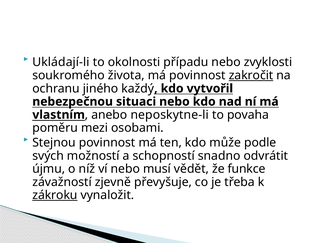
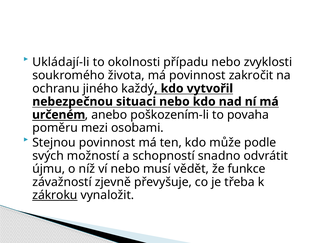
zakročit underline: present -> none (251, 75)
vlastním: vlastním -> určeném (59, 115)
neposkytne-li: neposkytne-li -> poškozením-li (170, 115)
